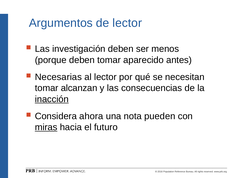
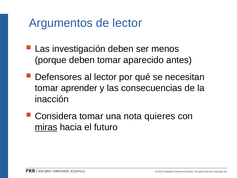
Necesarias: Necesarias -> Defensores (58, 77)
alcanzan: alcanzan -> aprender (79, 88)
inacción underline: present -> none (52, 99)
Considera ahora: ahora -> tomar (91, 116)
pueden: pueden -> quieres (160, 116)
